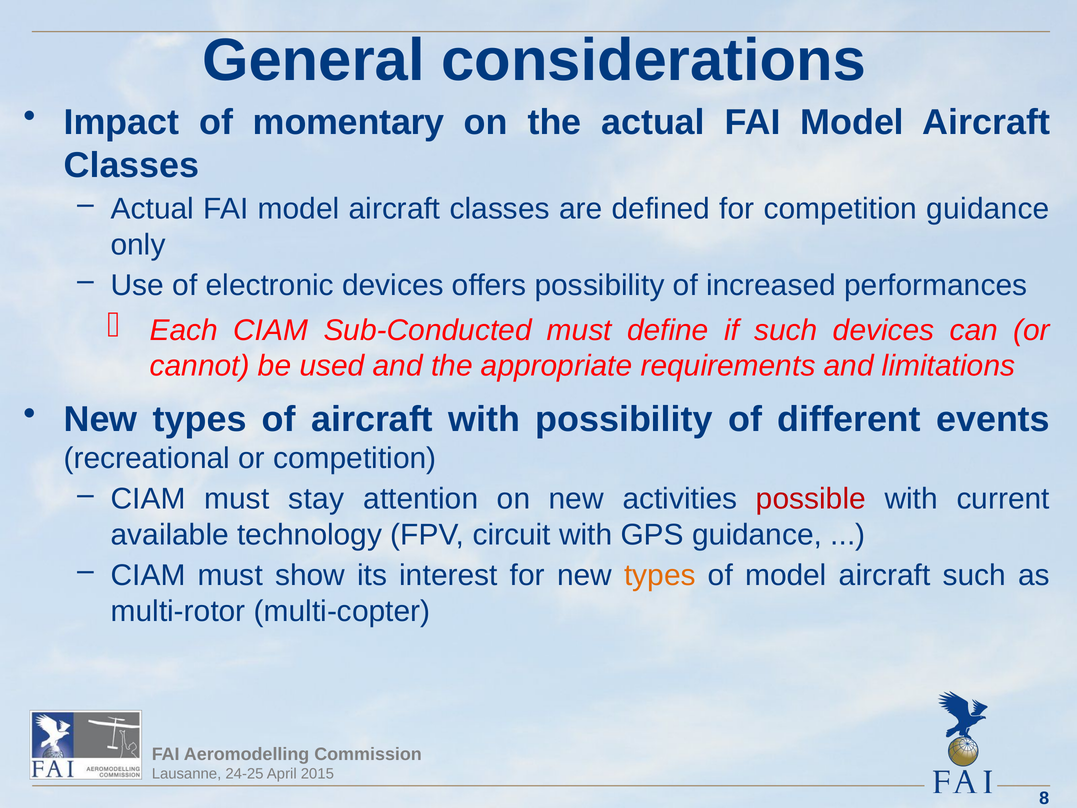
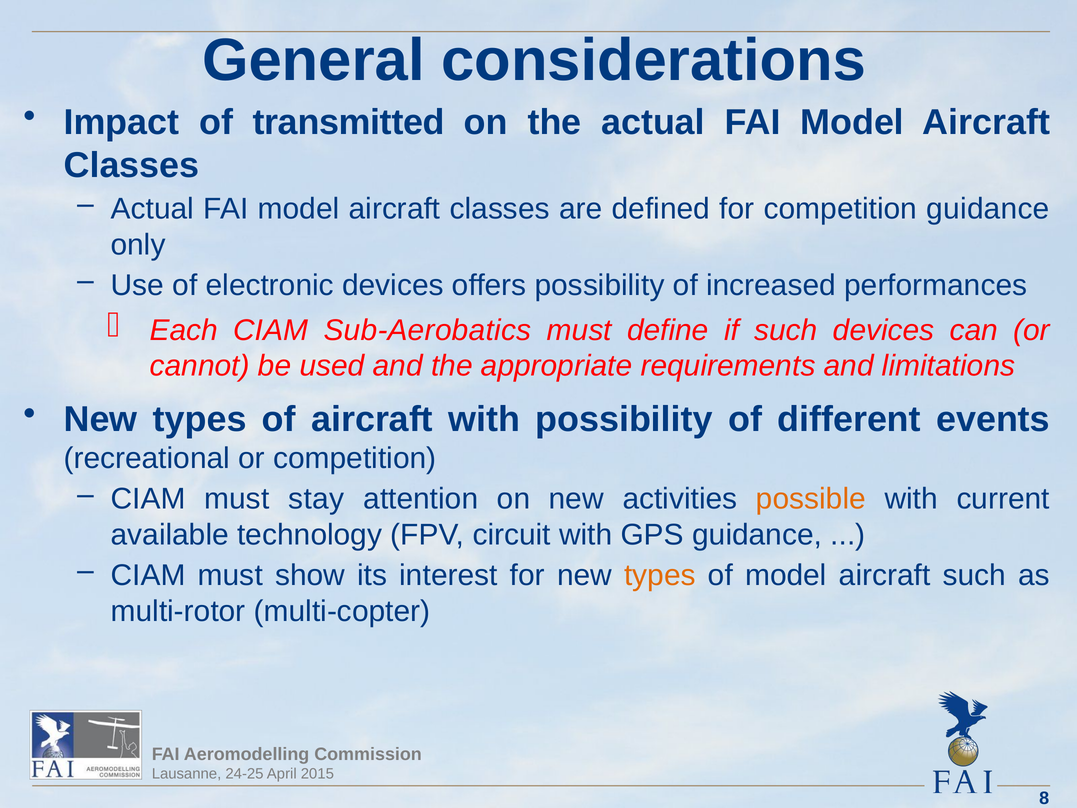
momentary: momentary -> transmitted (349, 122)
Sub-Conducted: Sub-Conducted -> Sub-Aerobatics (427, 330)
possible colour: red -> orange (811, 499)
